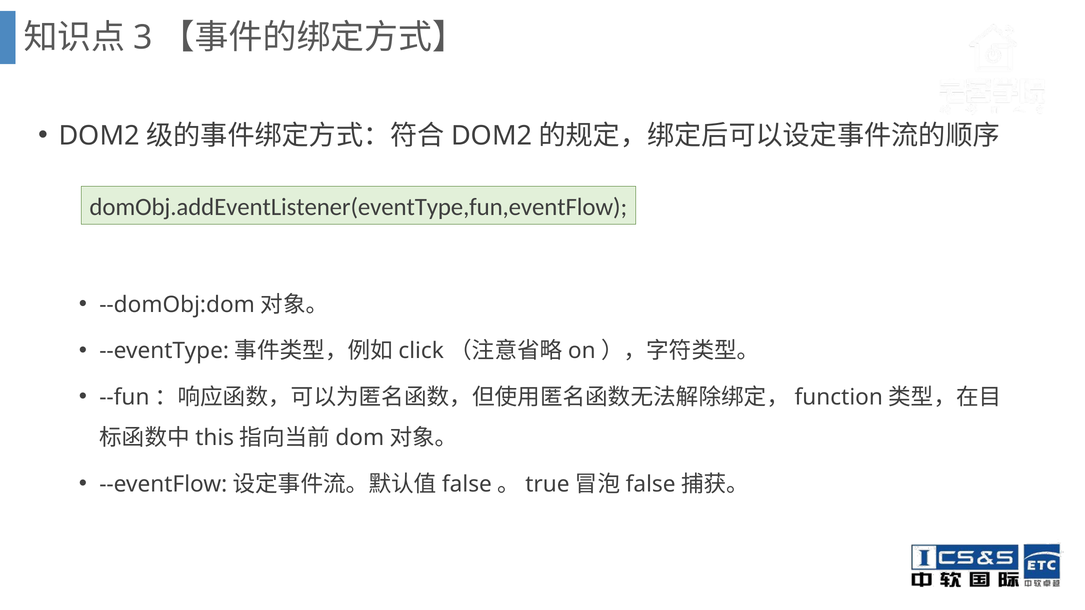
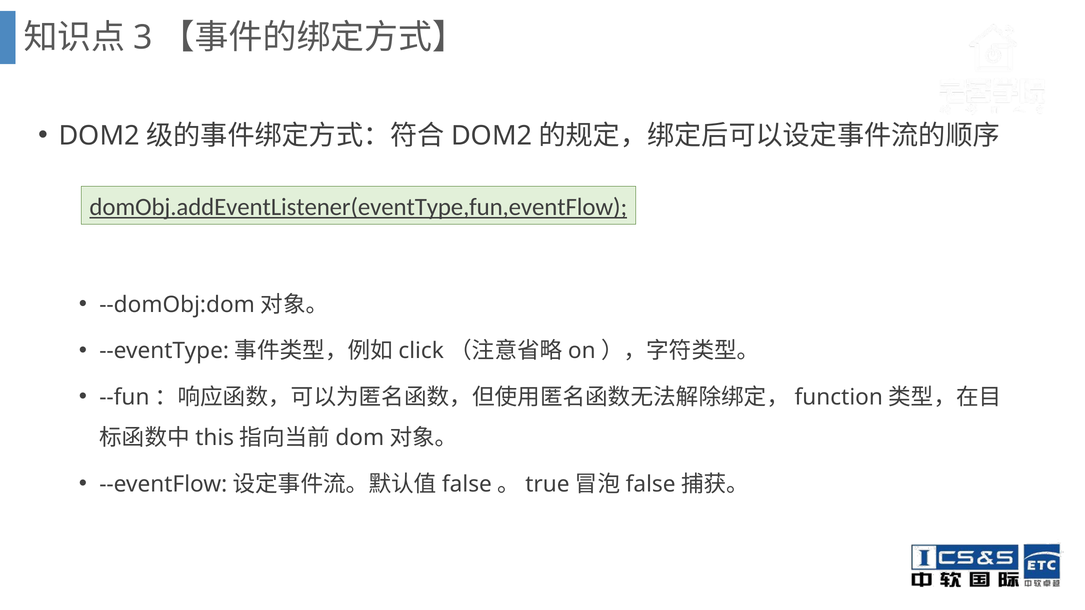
domObj.addEventListener(eventType,fun,eventFlow underline: none -> present (358, 207)
